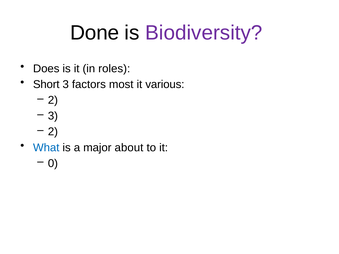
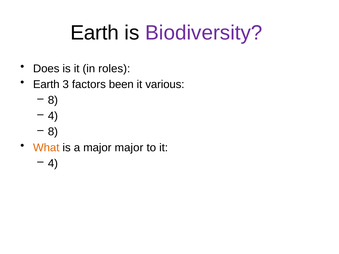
Done: Done -> Earth (95, 33)
Short: Short -> Earth (46, 84)
most: most -> been (121, 84)
2: 2 -> 8 (53, 100)
3: 3 -> 4 (53, 116)
2: 2 -> 8 (53, 132)
What colour: blue -> orange (46, 148)
major about: about -> major (129, 148)
0: 0 -> 4 (53, 163)
